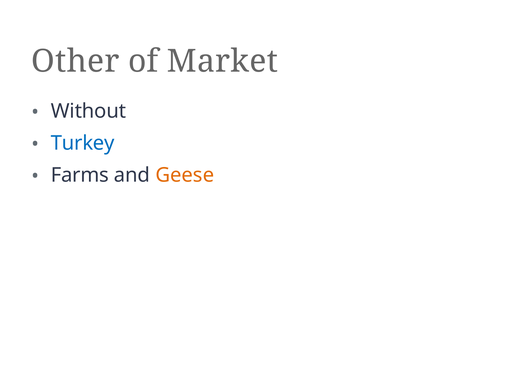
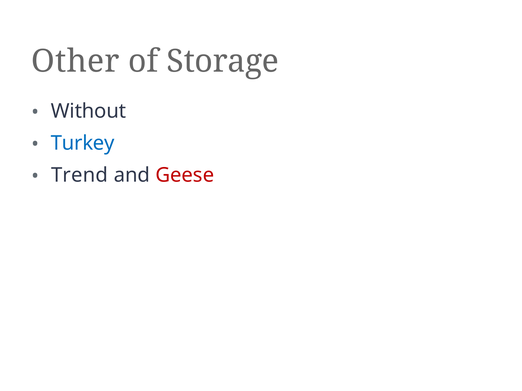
Market: Market -> Storage (223, 61)
Farms: Farms -> Trend (80, 175)
Geese colour: orange -> red (185, 175)
